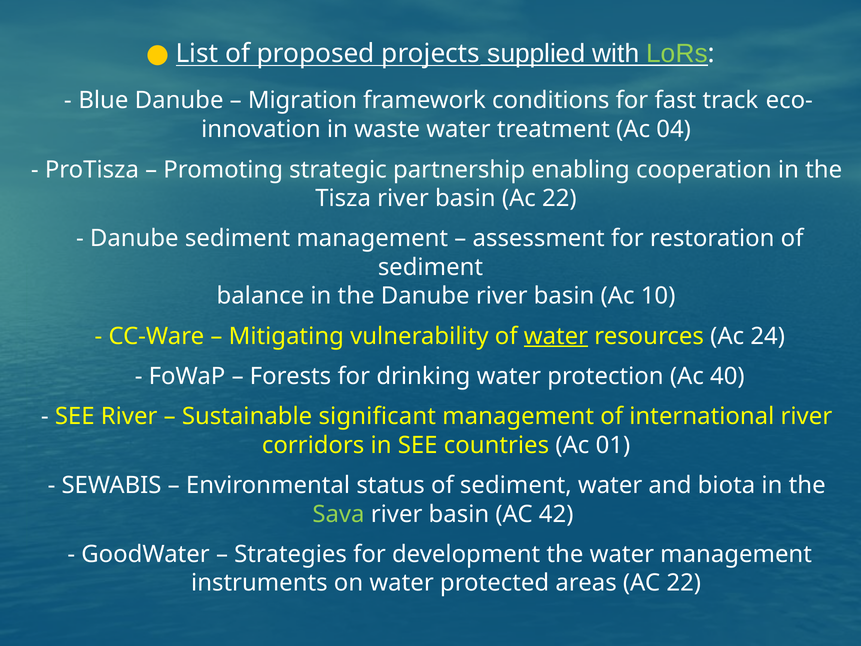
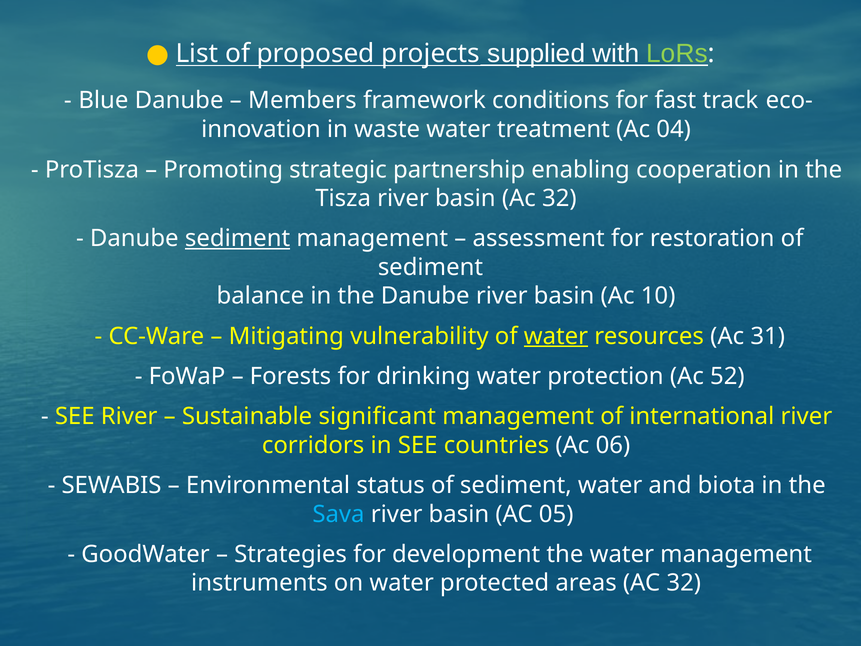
Migration: Migration -> Members (302, 100)
basin Ac 22: 22 -> 32 (559, 198)
sediment underline: none -> present (238, 238)
24: 24 -> 31 (768, 336)
40: 40 -> 52 (727, 376)
01: 01 -> 06 (613, 445)
Sava colour: light green -> light blue (338, 514)
42: 42 -> 05 (556, 514)
areas AC 22: 22 -> 32 (684, 583)
